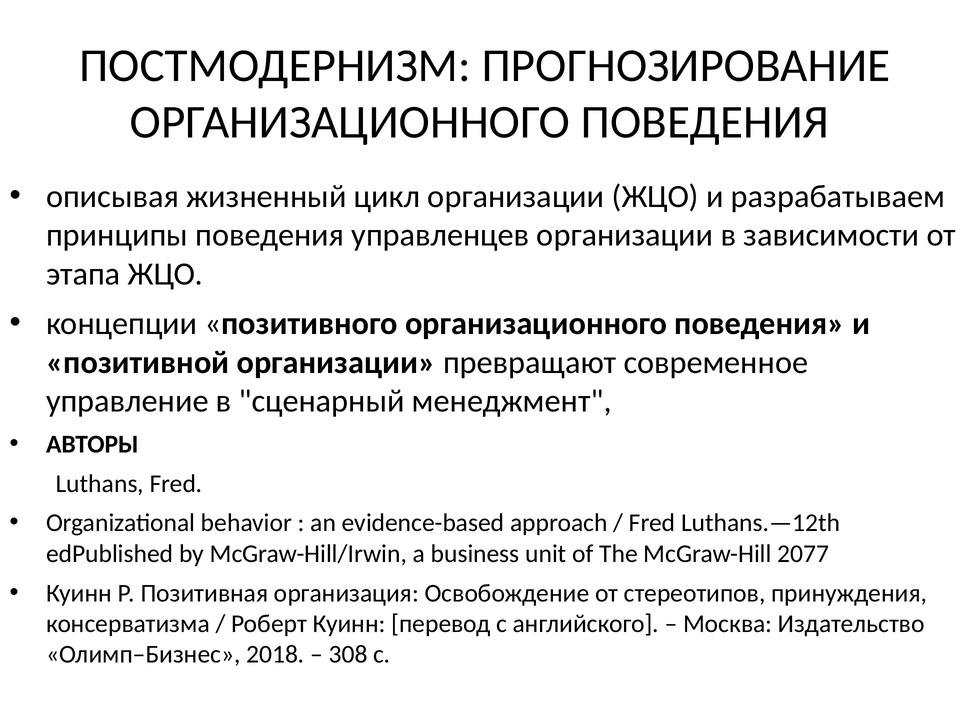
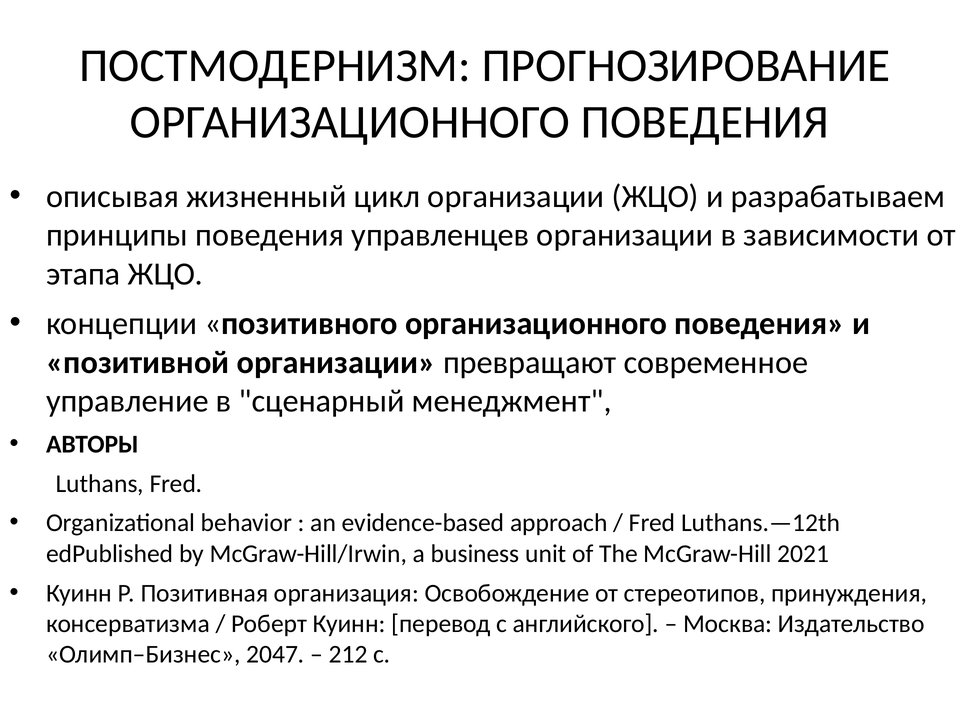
2077: 2077 -> 2021 (803, 553)
2018: 2018 -> 2047 (275, 654)
308: 308 -> 212 (348, 654)
